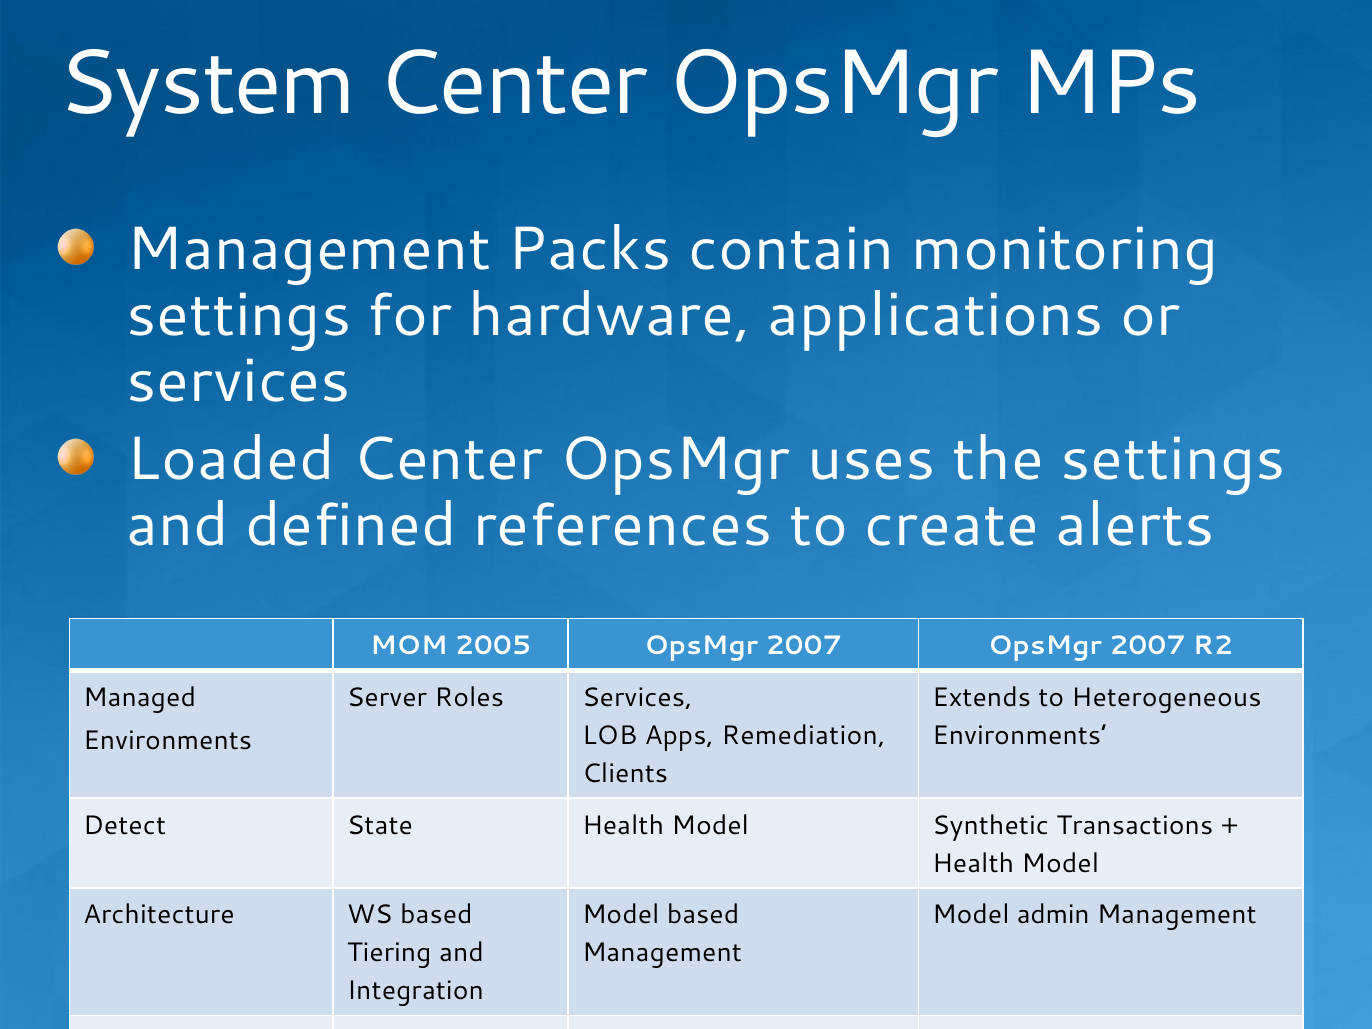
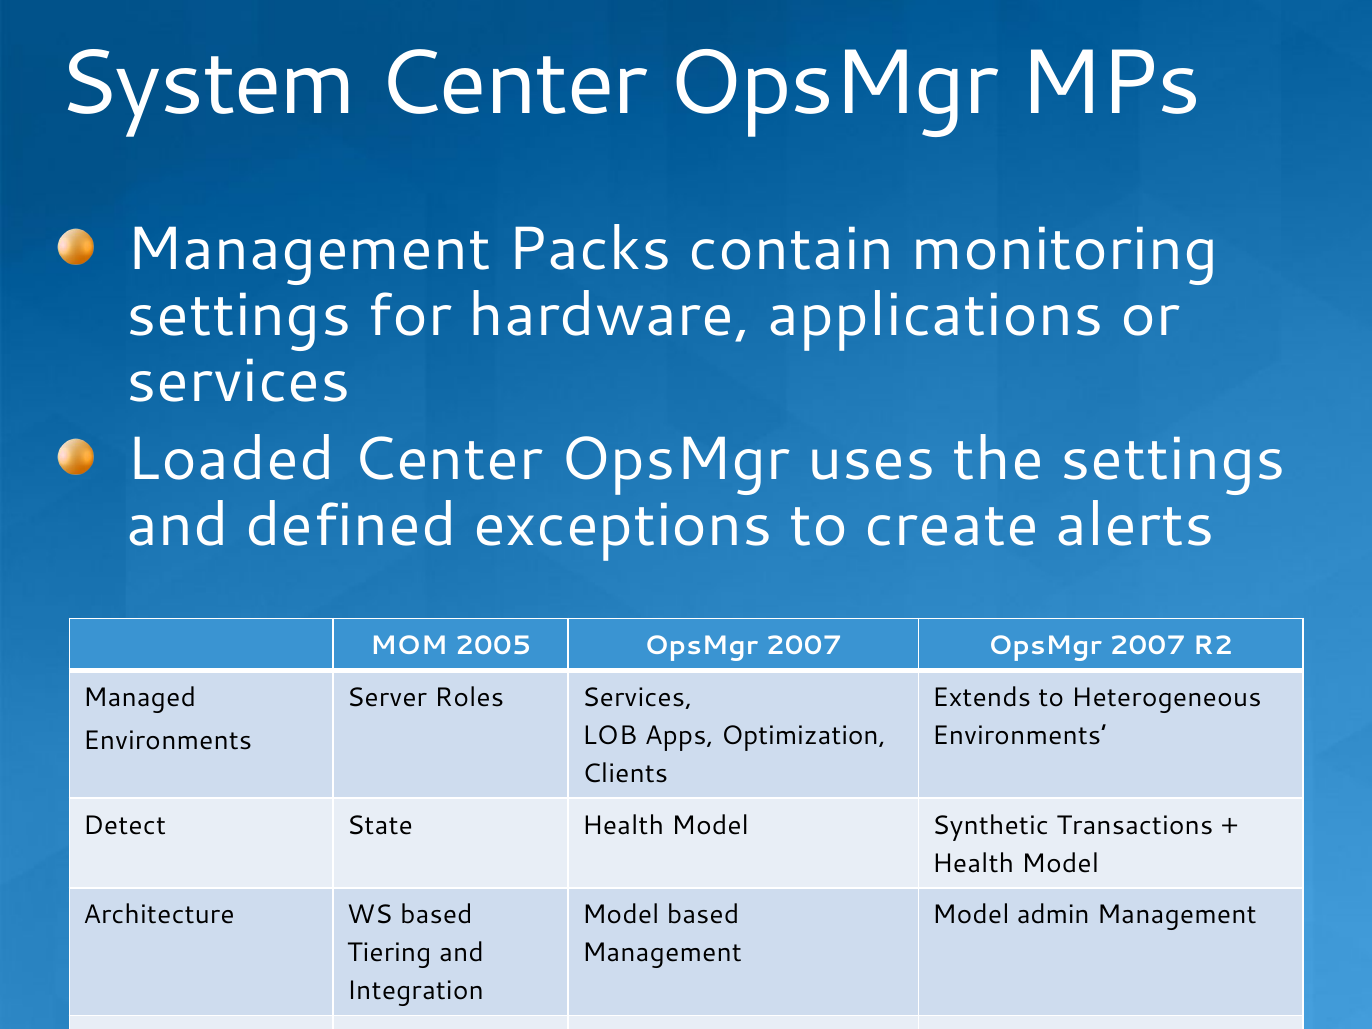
references: references -> exceptions (623, 526)
Remediation: Remediation -> Optimization (804, 736)
